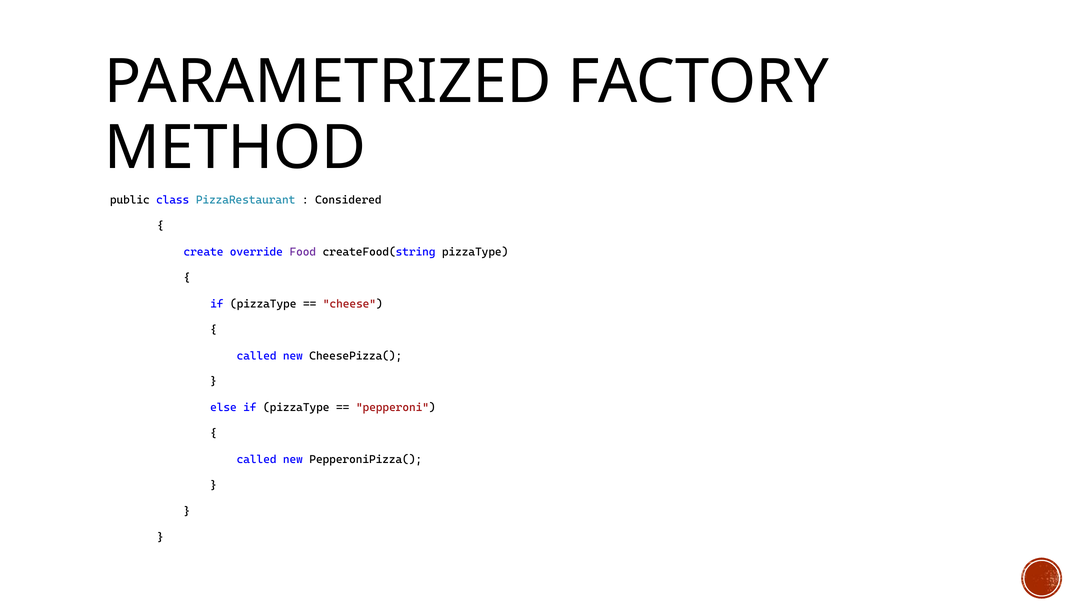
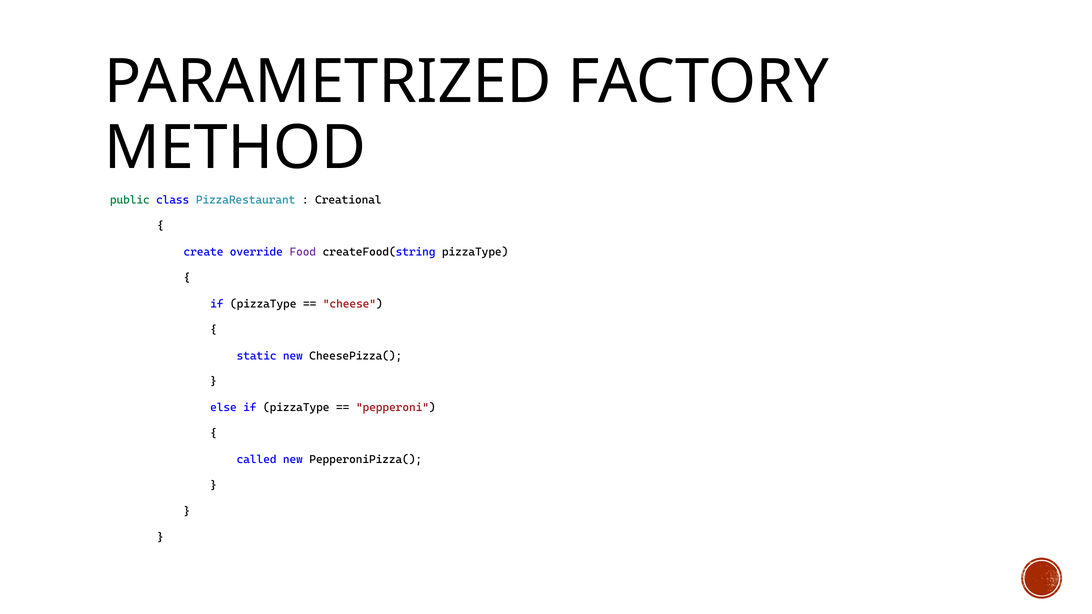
public colour: black -> green (130, 200)
Considered: Considered -> Creational (348, 200)
called: called -> static (257, 356)
